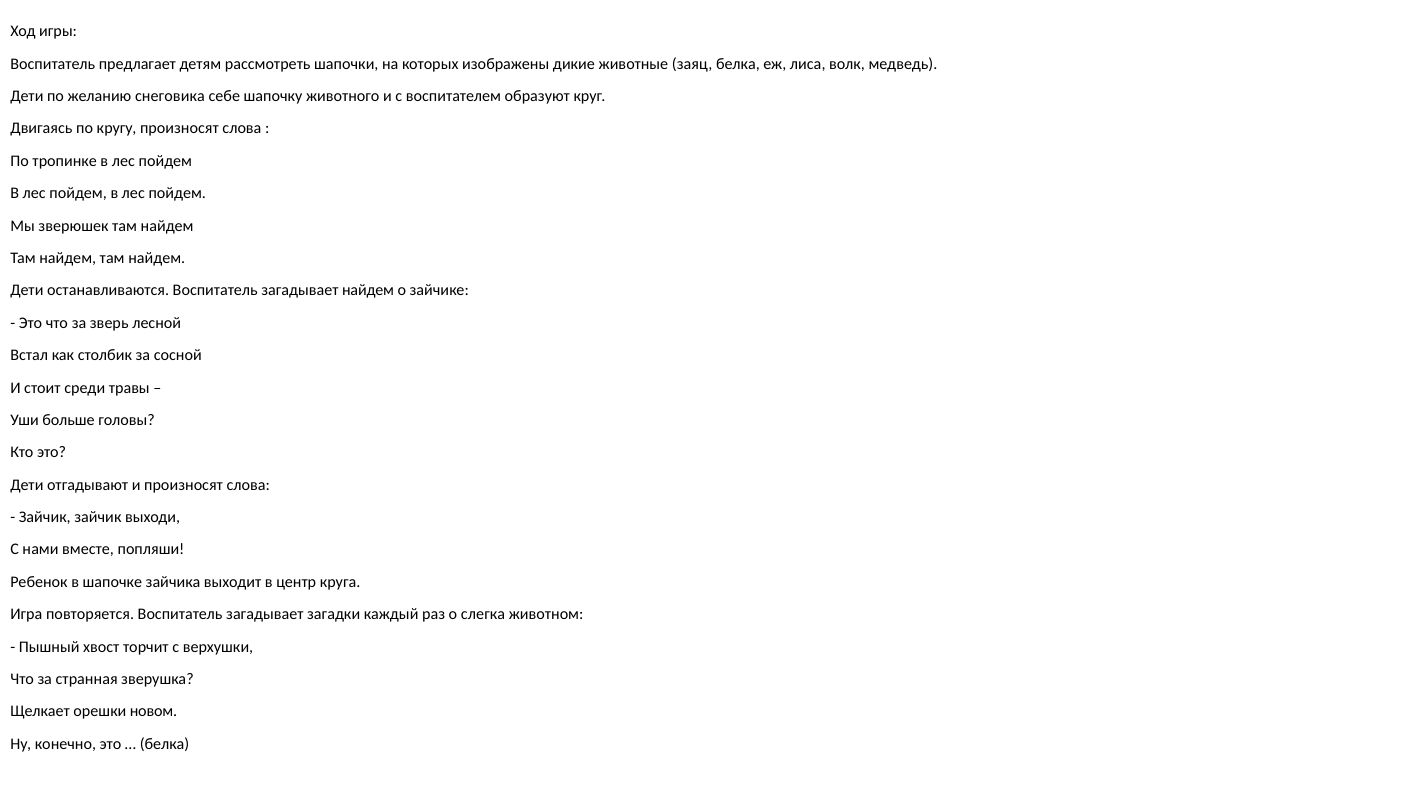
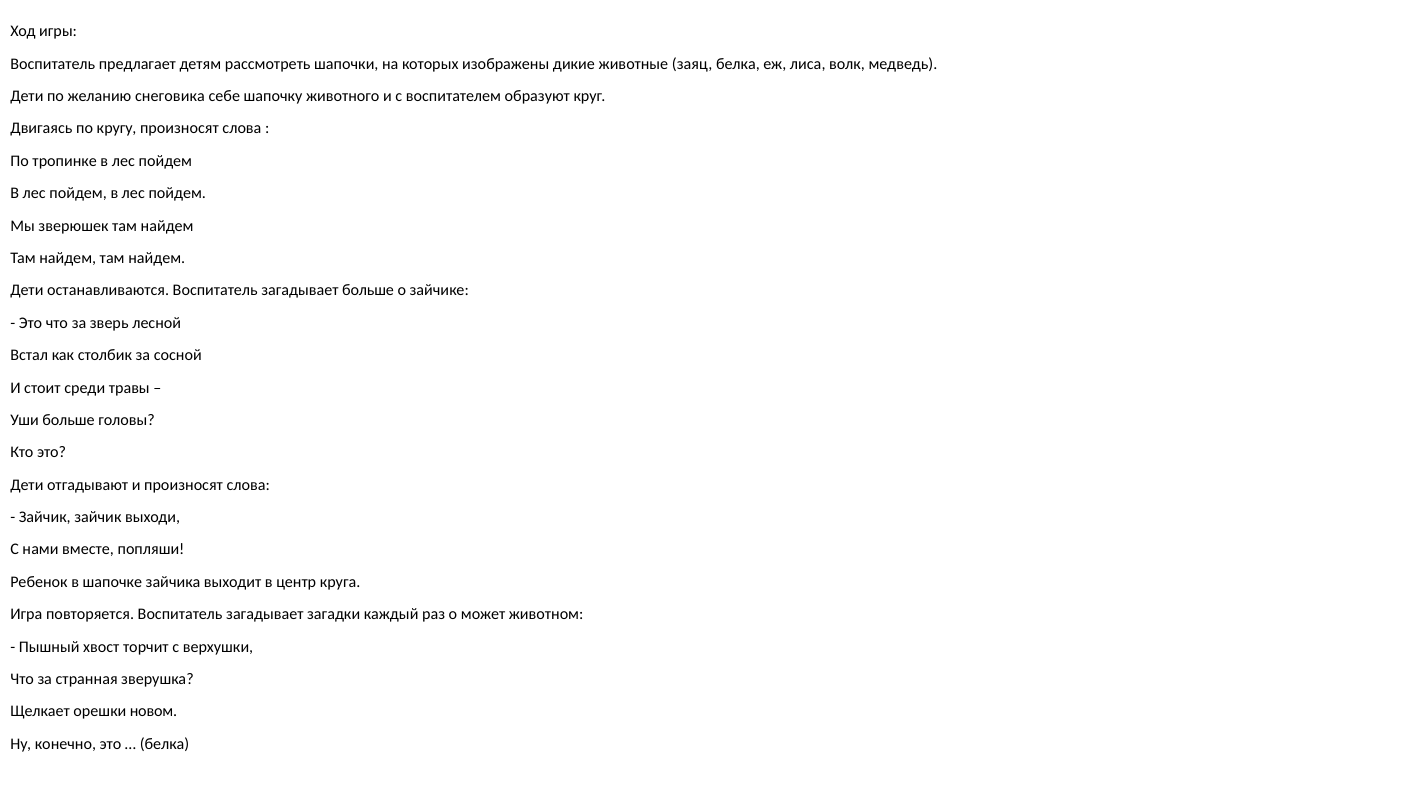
загадывает найдем: найдем -> больше (368, 291)
слегка: слегка -> может (483, 614)
